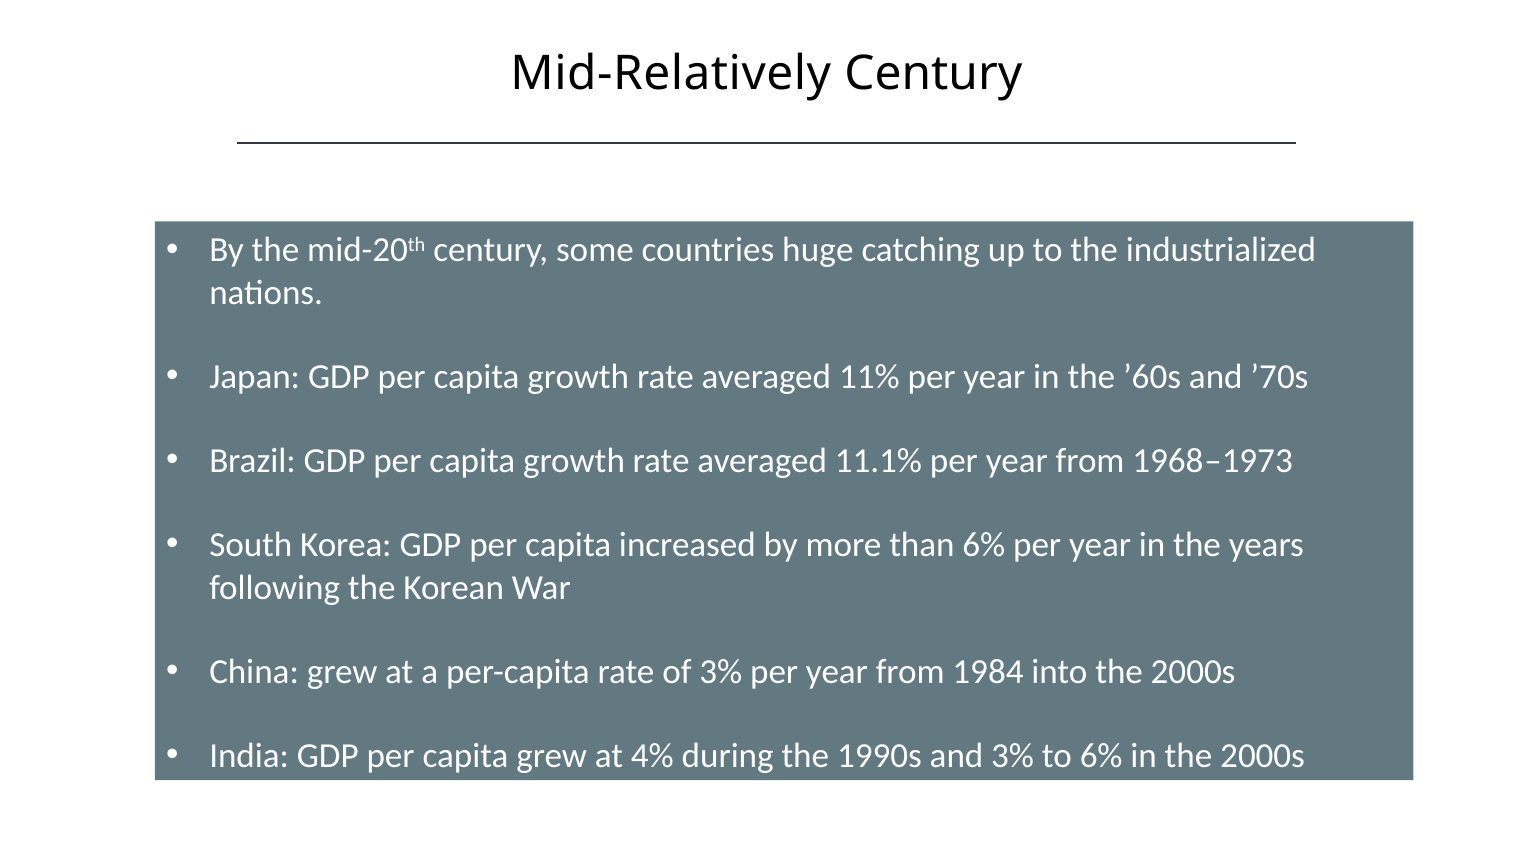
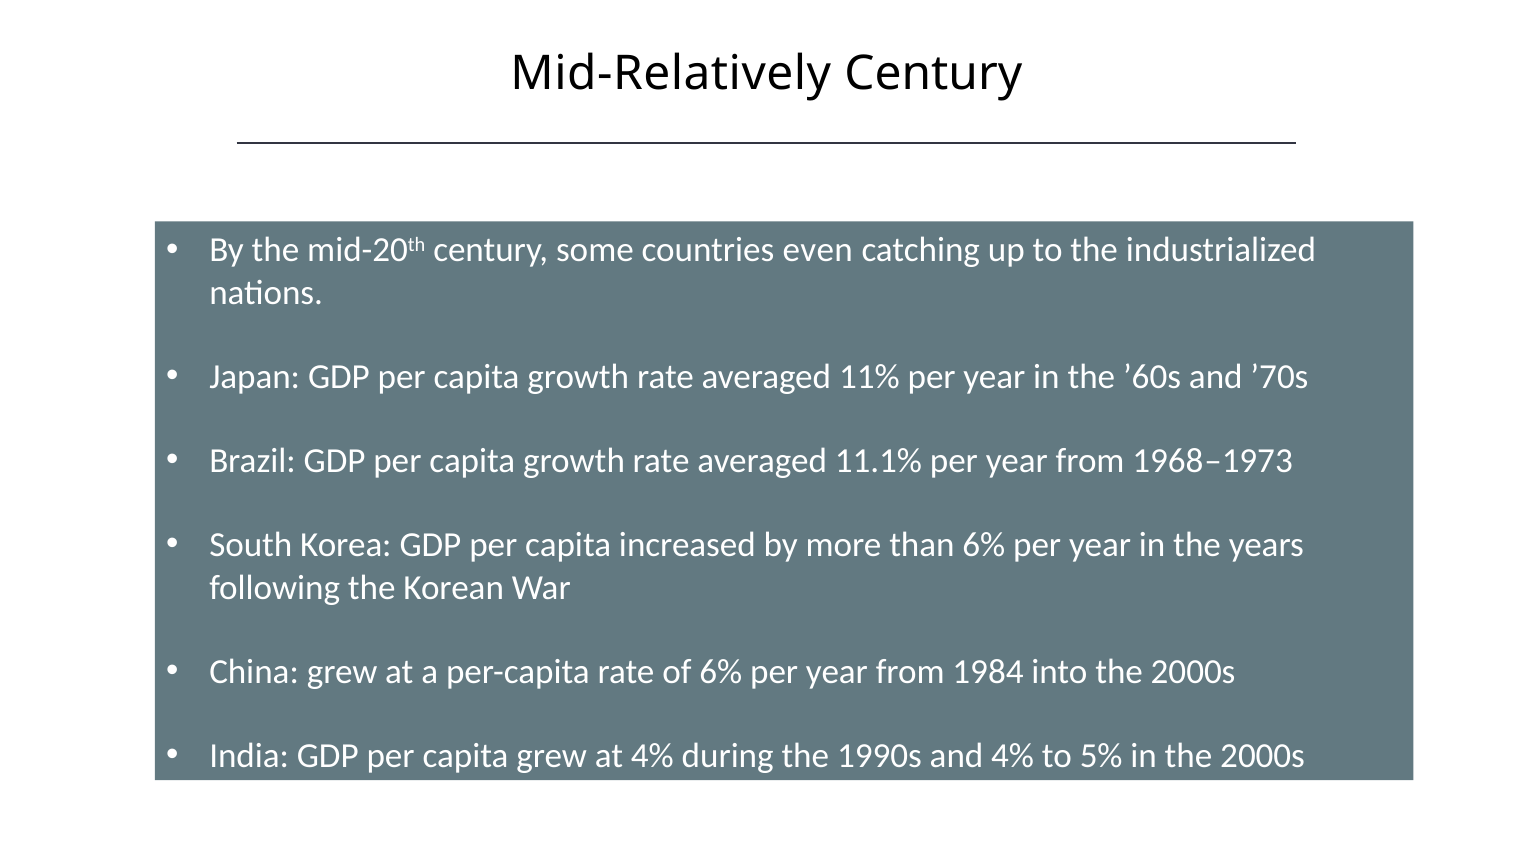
huge: huge -> even (818, 250)
of 3%: 3% -> 6% (721, 672)
and 3%: 3% -> 4% (1013, 756)
to 6%: 6% -> 5% (1101, 756)
